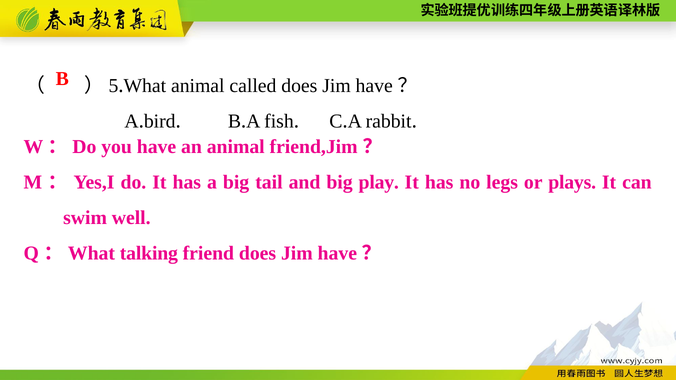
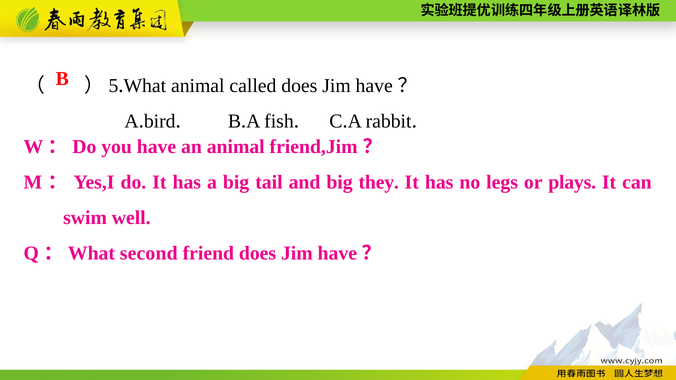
play: play -> they (379, 182)
talking: talking -> second (149, 253)
